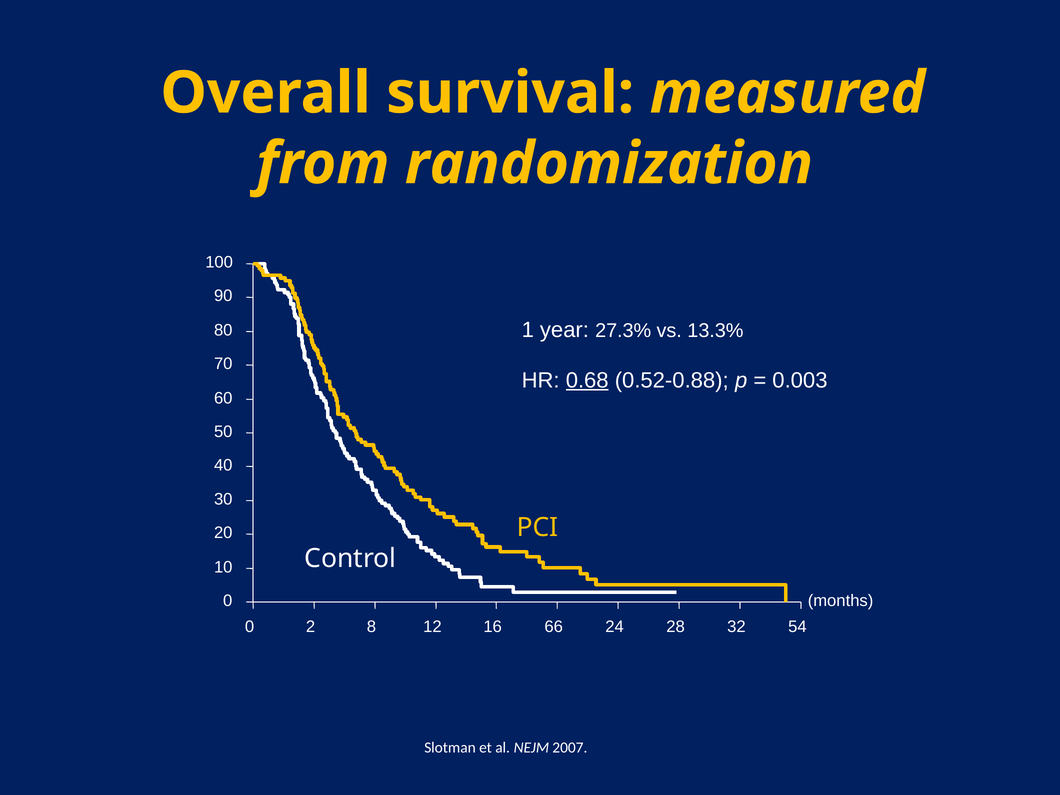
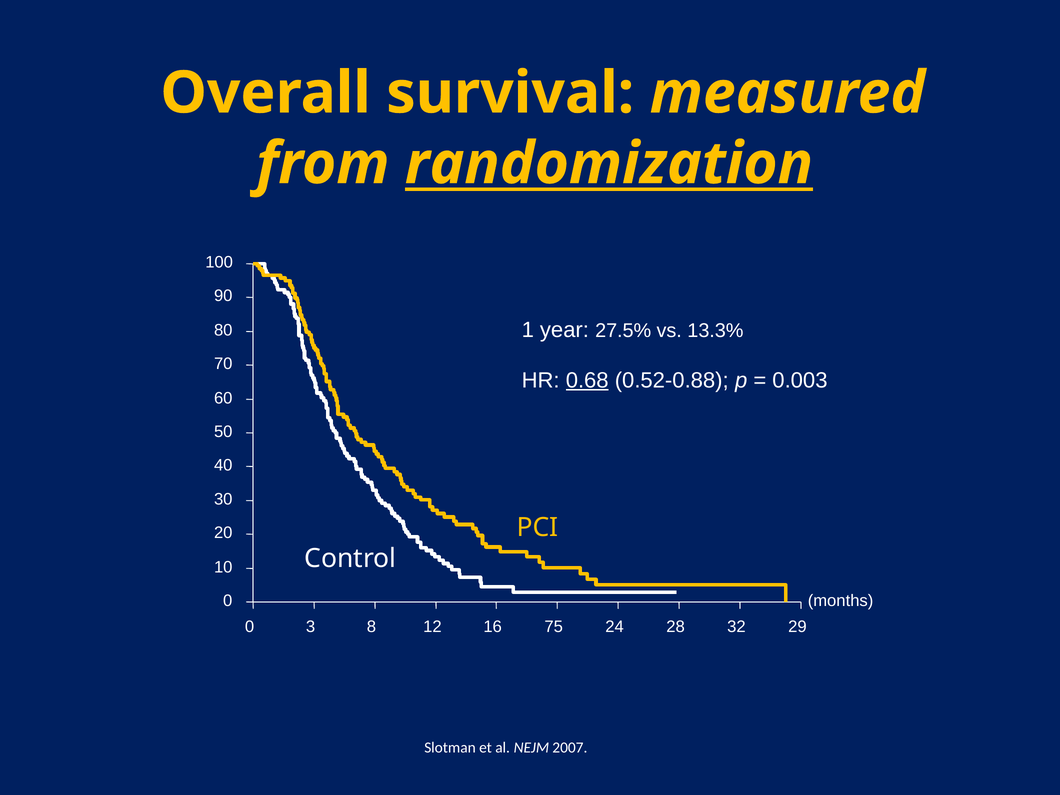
randomization underline: none -> present (609, 164)
27.3%: 27.3% -> 27.5% (623, 331)
2: 2 -> 3 (311, 627)
66: 66 -> 75 (554, 627)
54: 54 -> 29 (797, 627)
